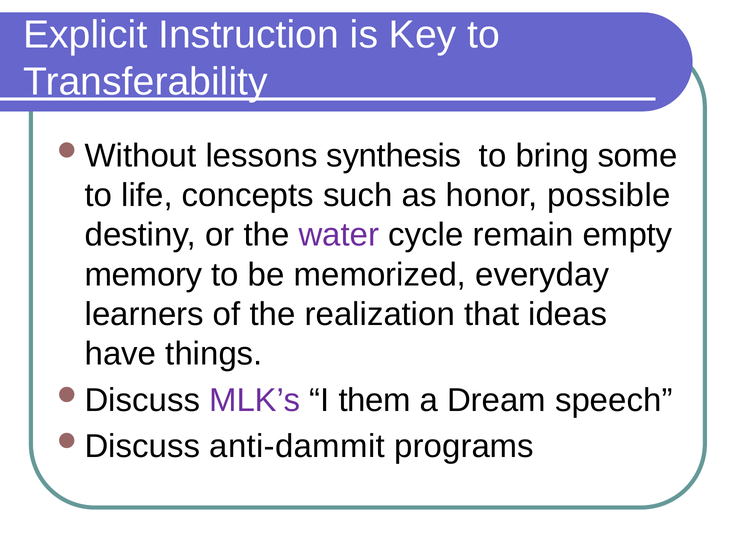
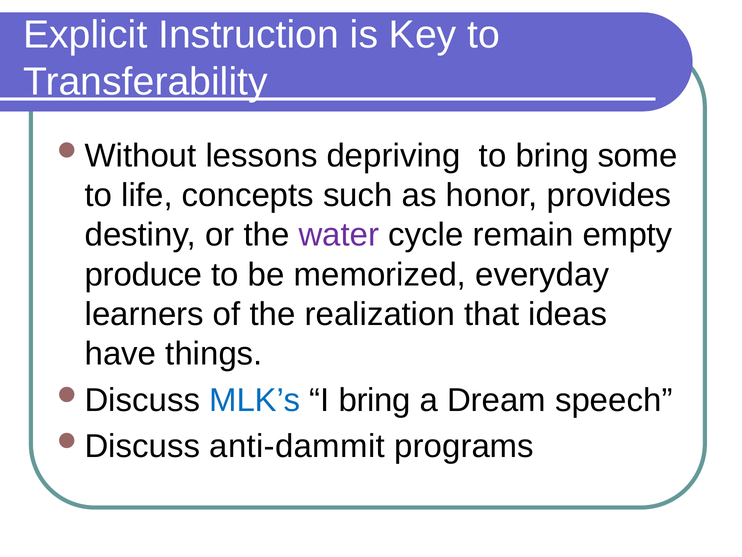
synthesis: synthesis -> depriving (394, 156)
possible: possible -> provides (609, 195)
memory: memory -> produce (144, 274)
MLK’s colour: purple -> blue (255, 400)
I them: them -> bring (375, 400)
